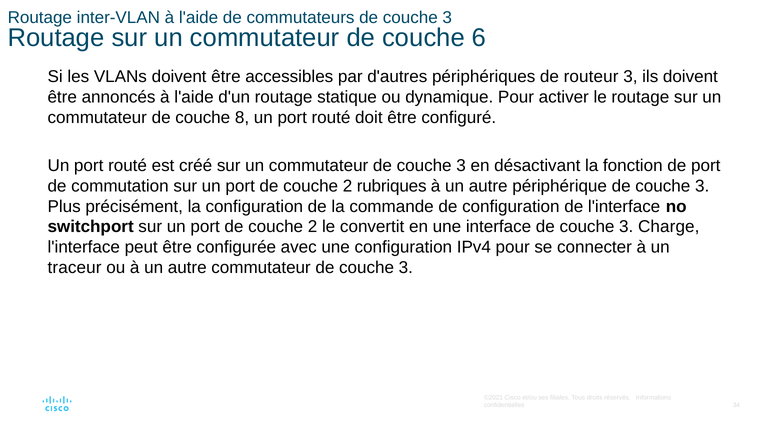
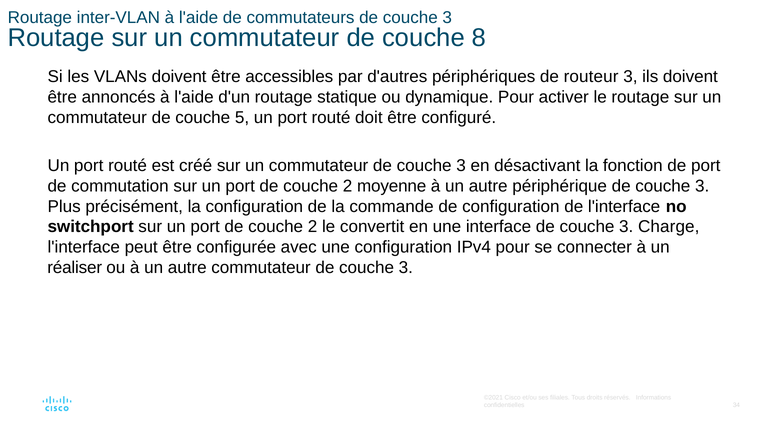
6: 6 -> 8 (479, 38)
8: 8 -> 5 (242, 118)
rubriques: rubriques -> moyenne (392, 186)
traceur: traceur -> réaliser (75, 268)
